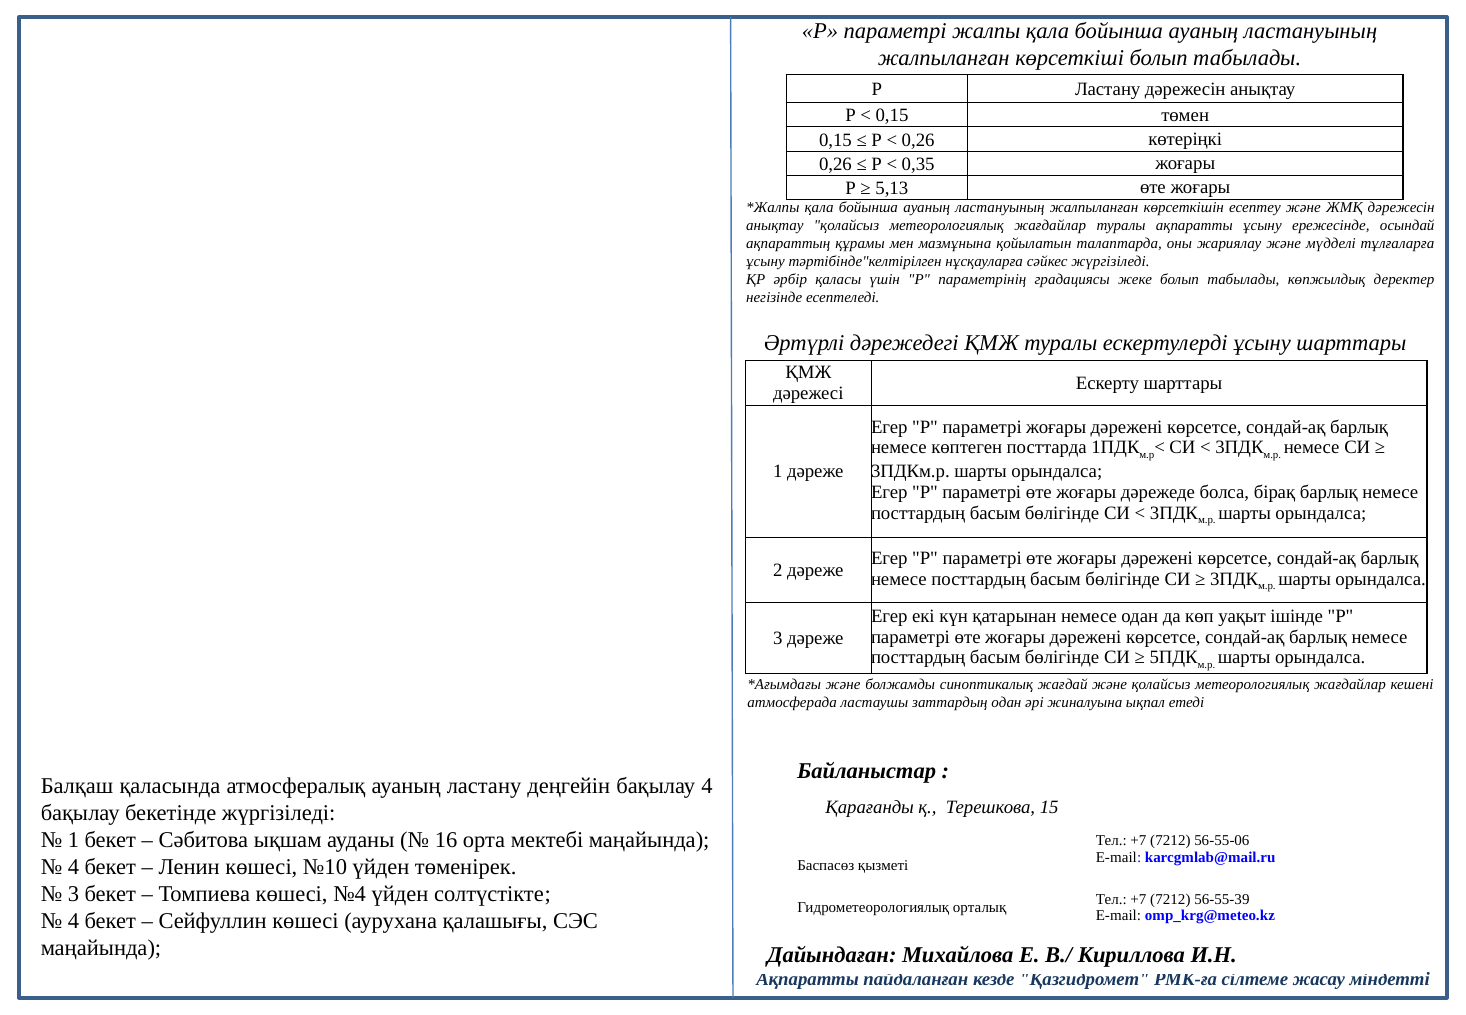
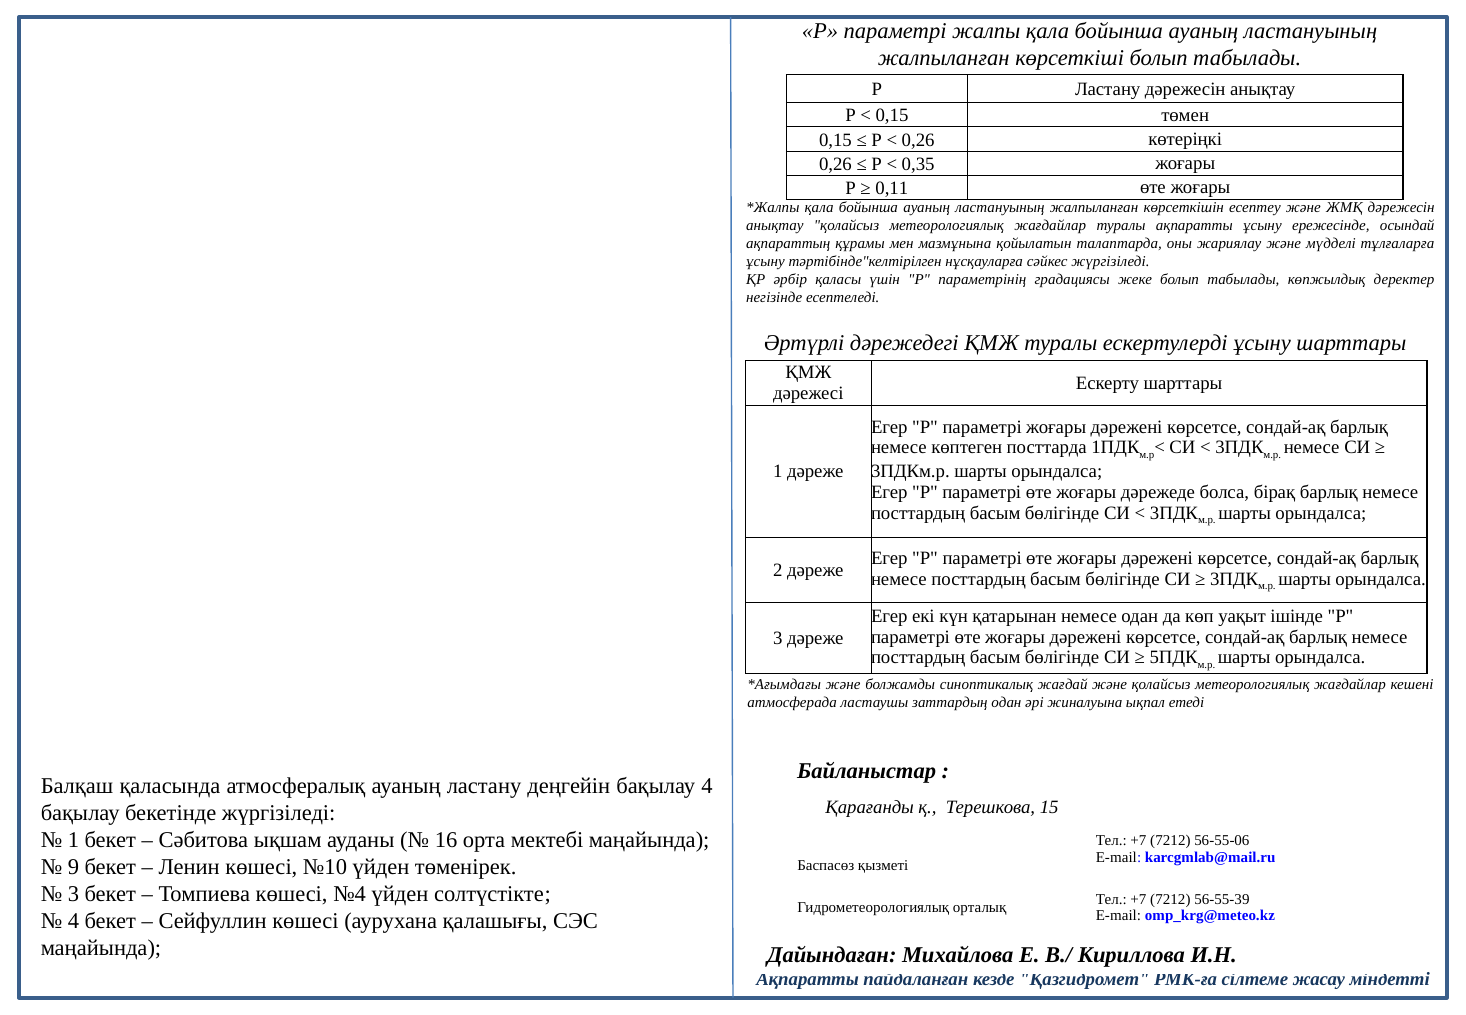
5,13: 5,13 -> 0,11 (892, 188)
4: 4 -> 9 (73, 867)
